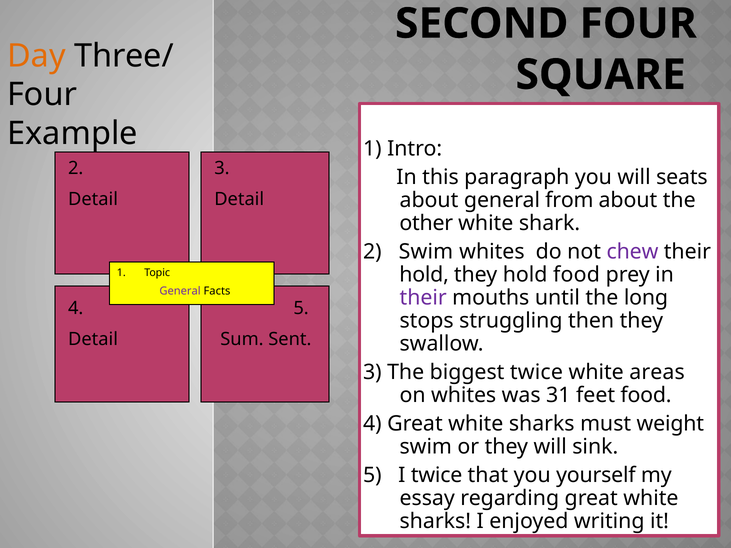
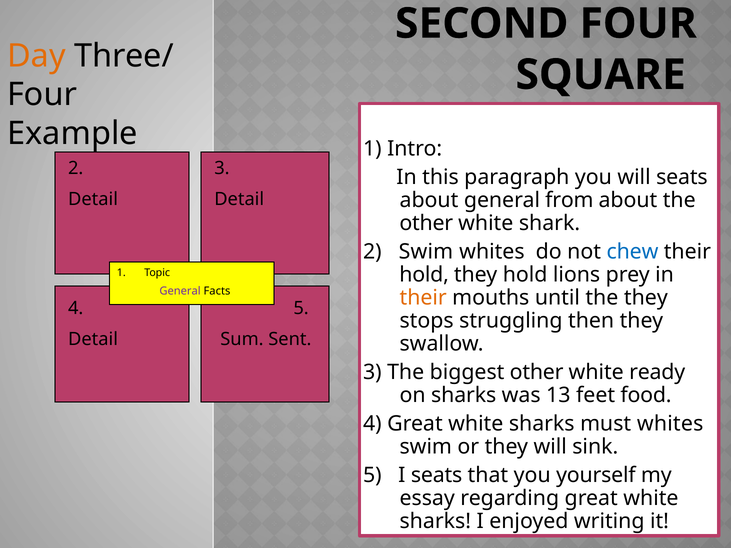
chew colour: purple -> blue (632, 252)
hold food: food -> lions (577, 275)
their colour: purple -> orange (423, 298)
the long: long -> they (646, 298)
biggest twice: twice -> other (537, 373)
areas: areas -> ready (657, 373)
on whites: whites -> sharks (464, 396)
31: 31 -> 13 (558, 396)
must weight: weight -> whites (670, 424)
I twice: twice -> seats (437, 476)
